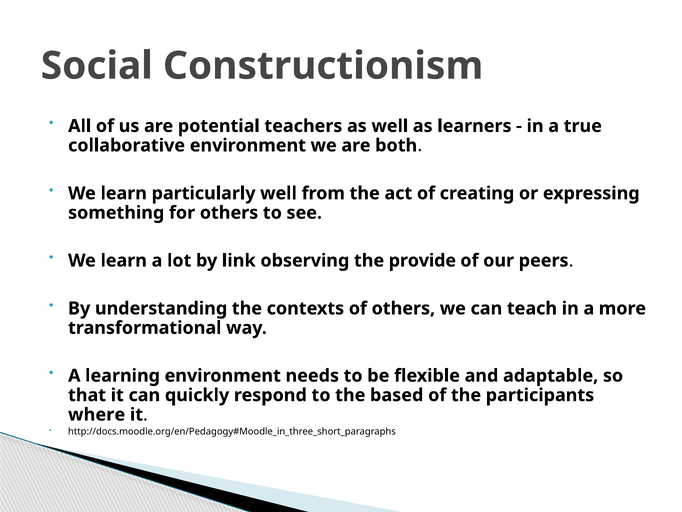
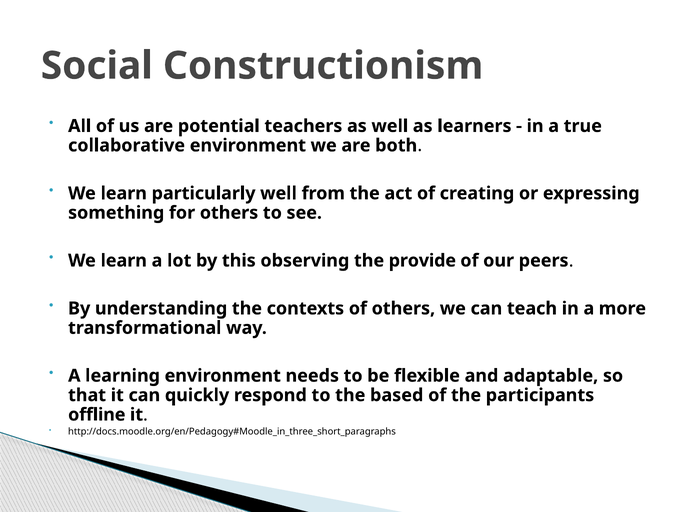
link: link -> this (239, 260)
where: where -> offline (97, 414)
